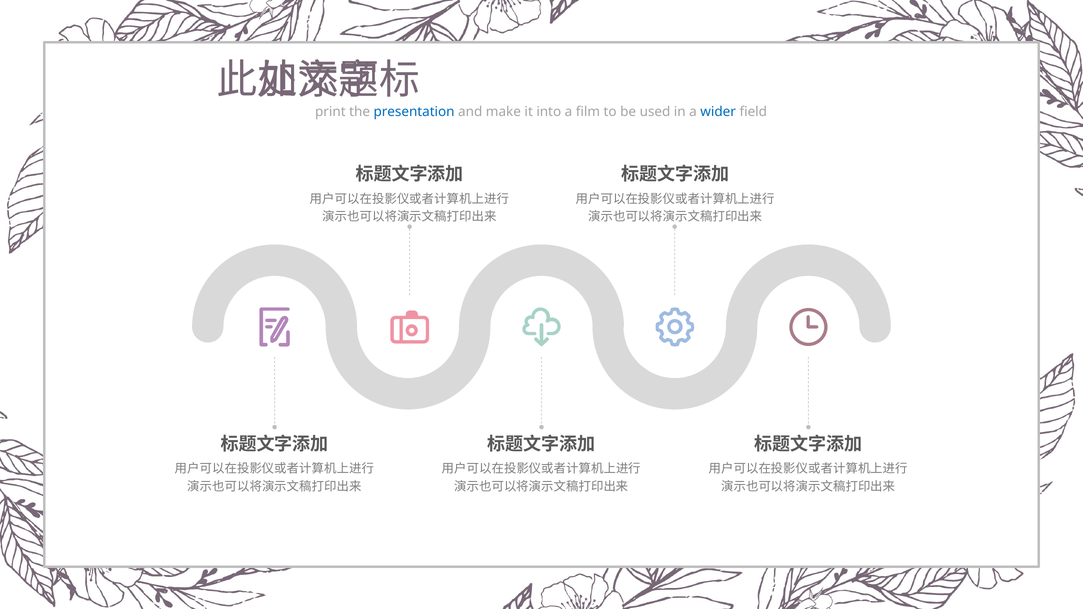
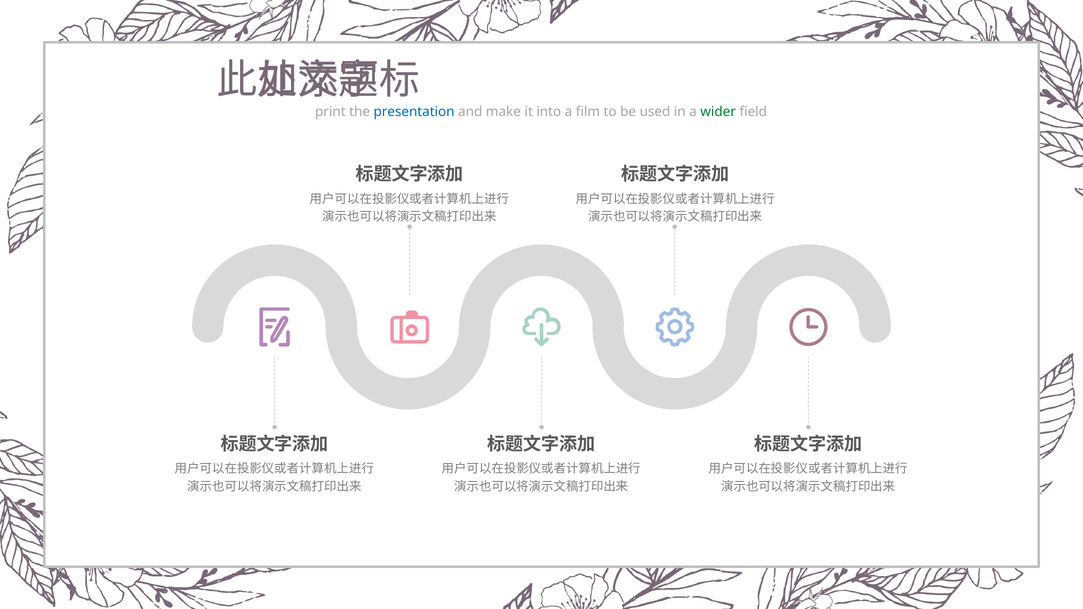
wider colour: blue -> green (718, 112)
